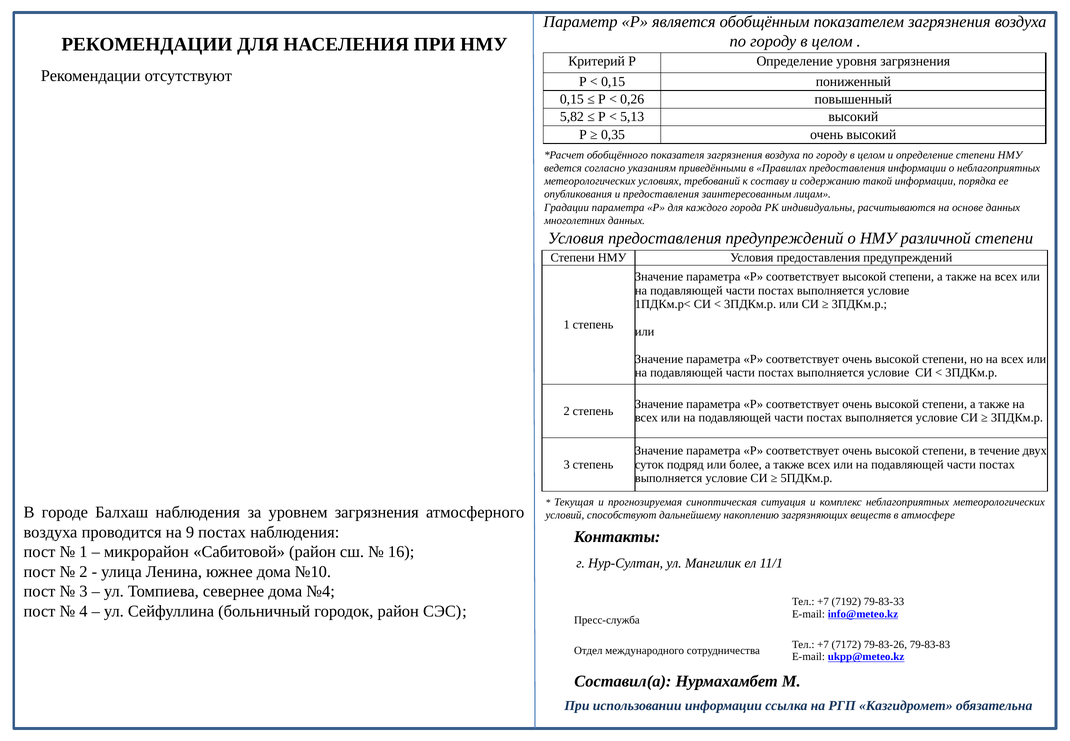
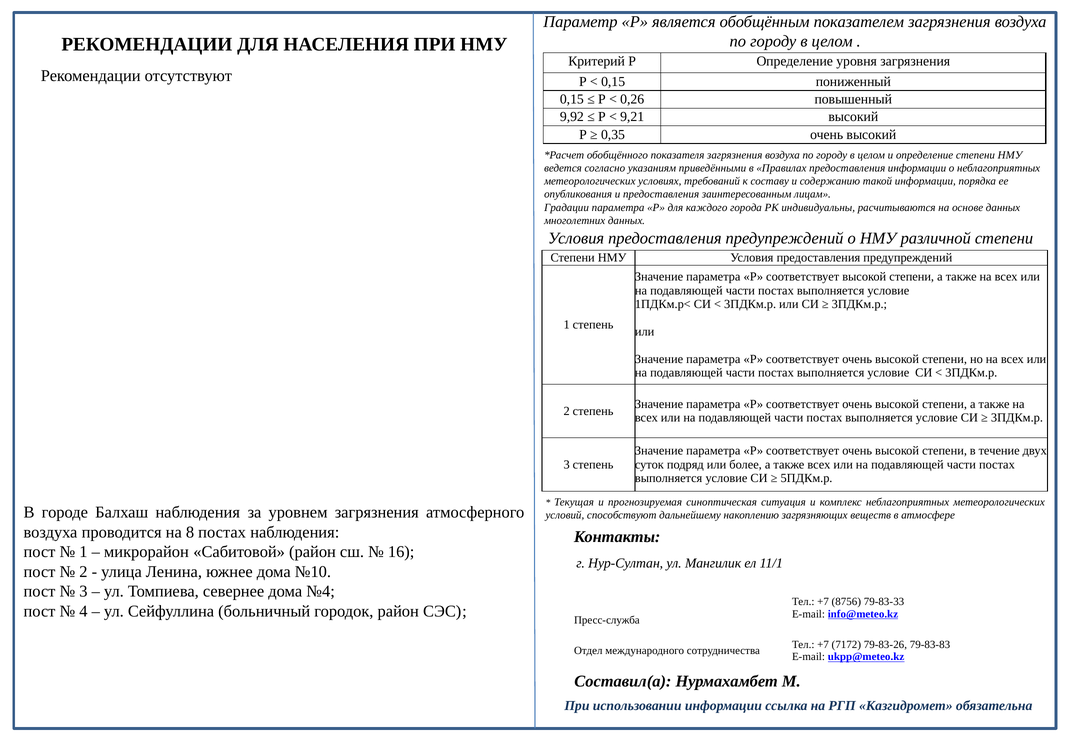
5,82: 5,82 -> 9,92 (572, 117)
5,13: 5,13 -> 9,21 (632, 117)
9: 9 -> 8 (190, 532)
7192: 7192 -> 8756 (846, 602)
